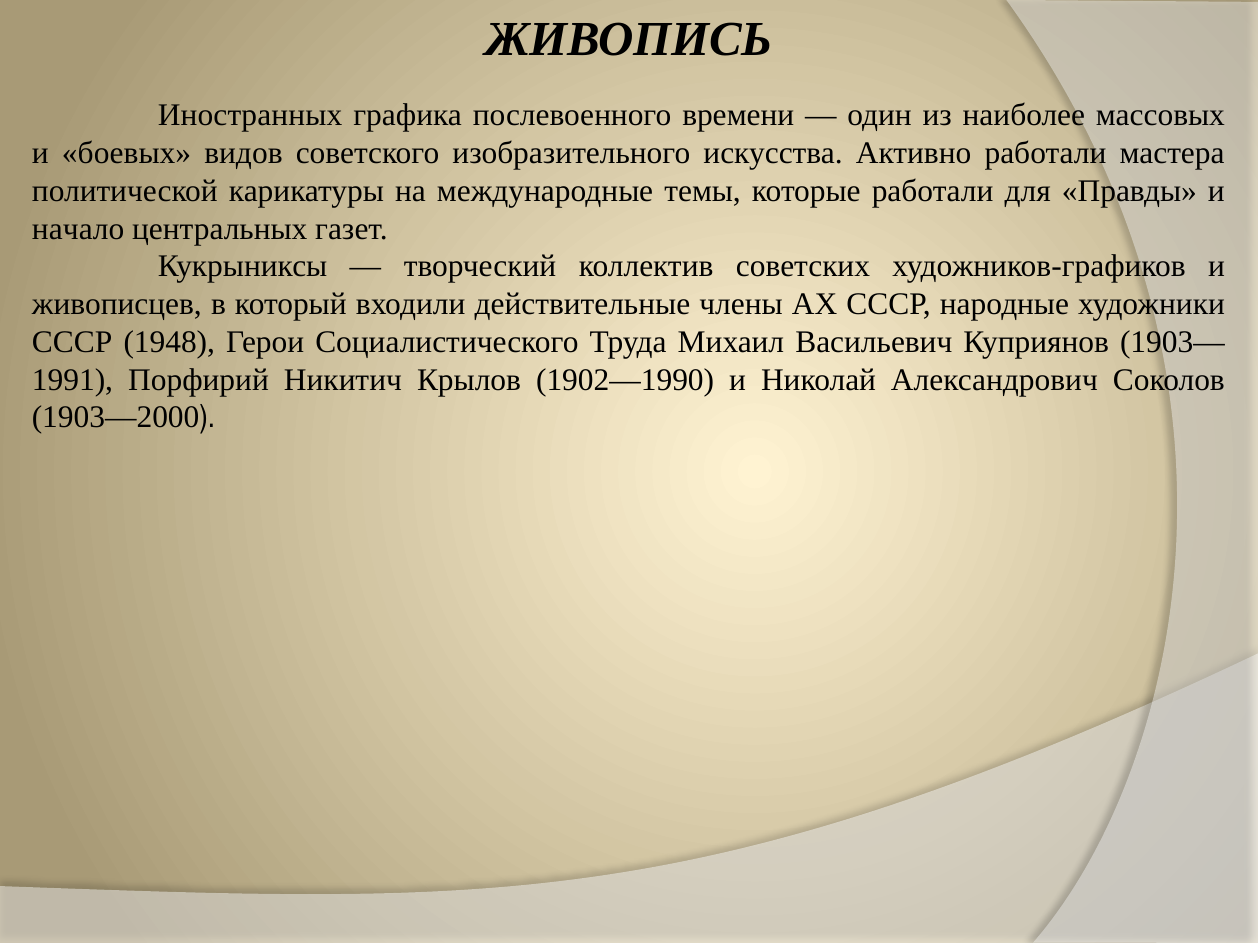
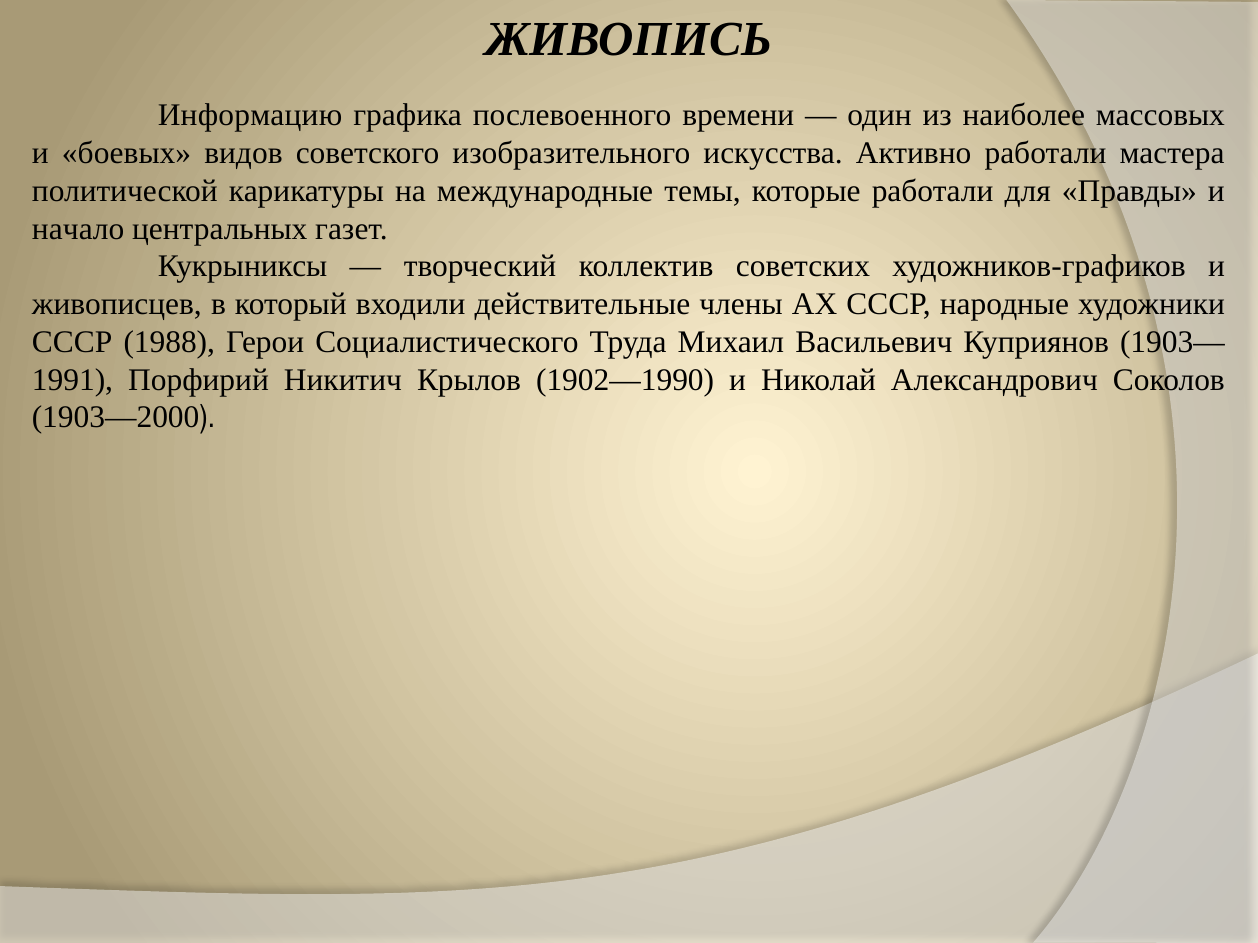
Иностранных: Иностранных -> Информацию (250, 116)
1948: 1948 -> 1988 (169, 342)
